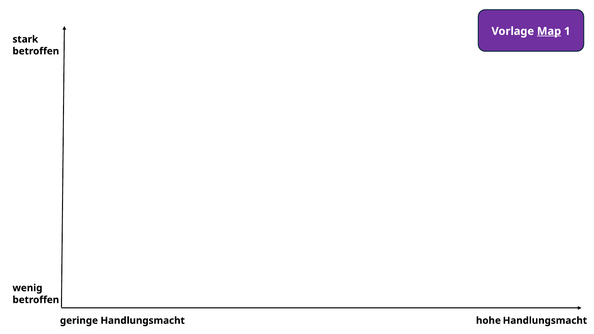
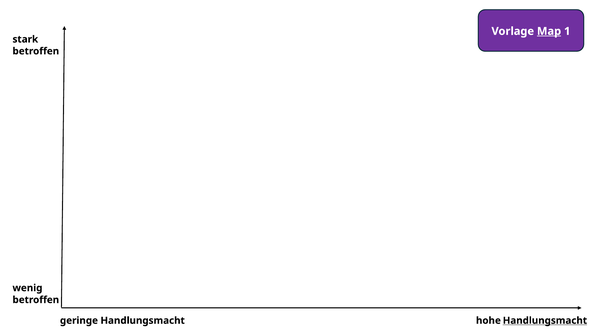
Handlungsmacht underline: none -> present (545, 321)
